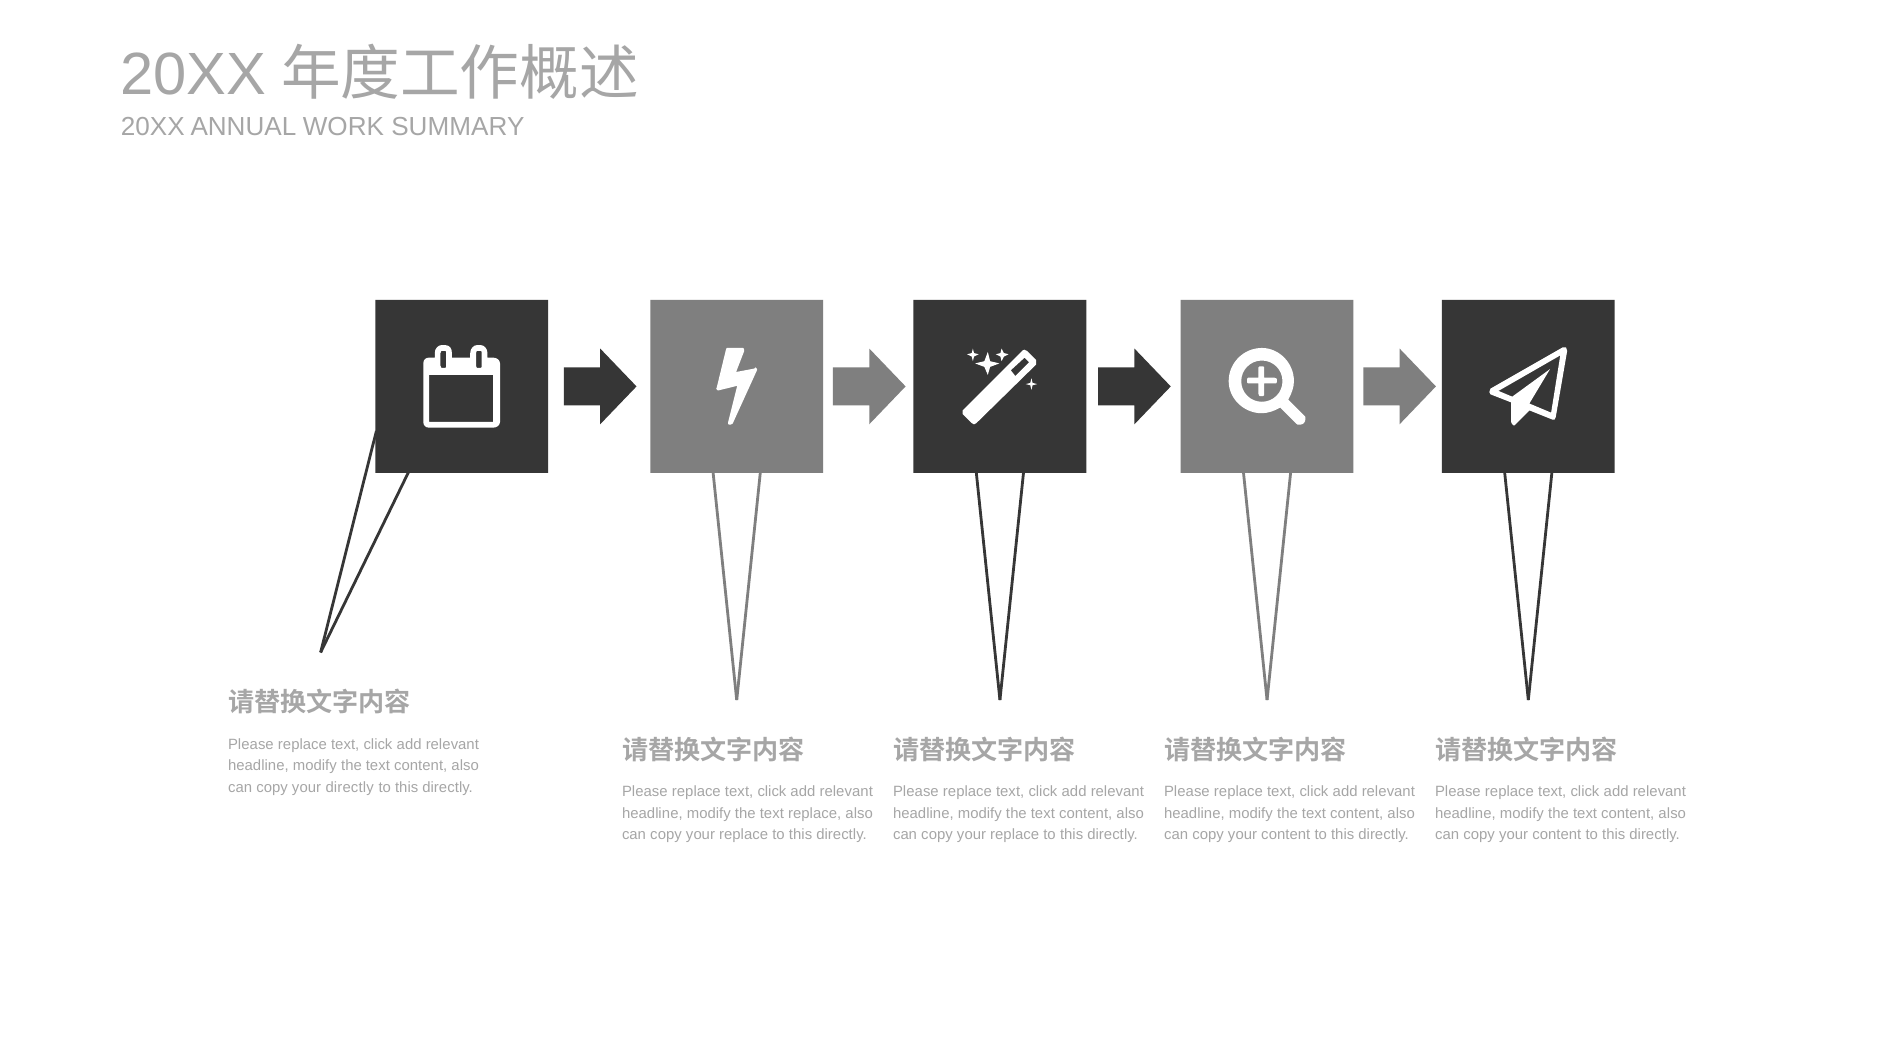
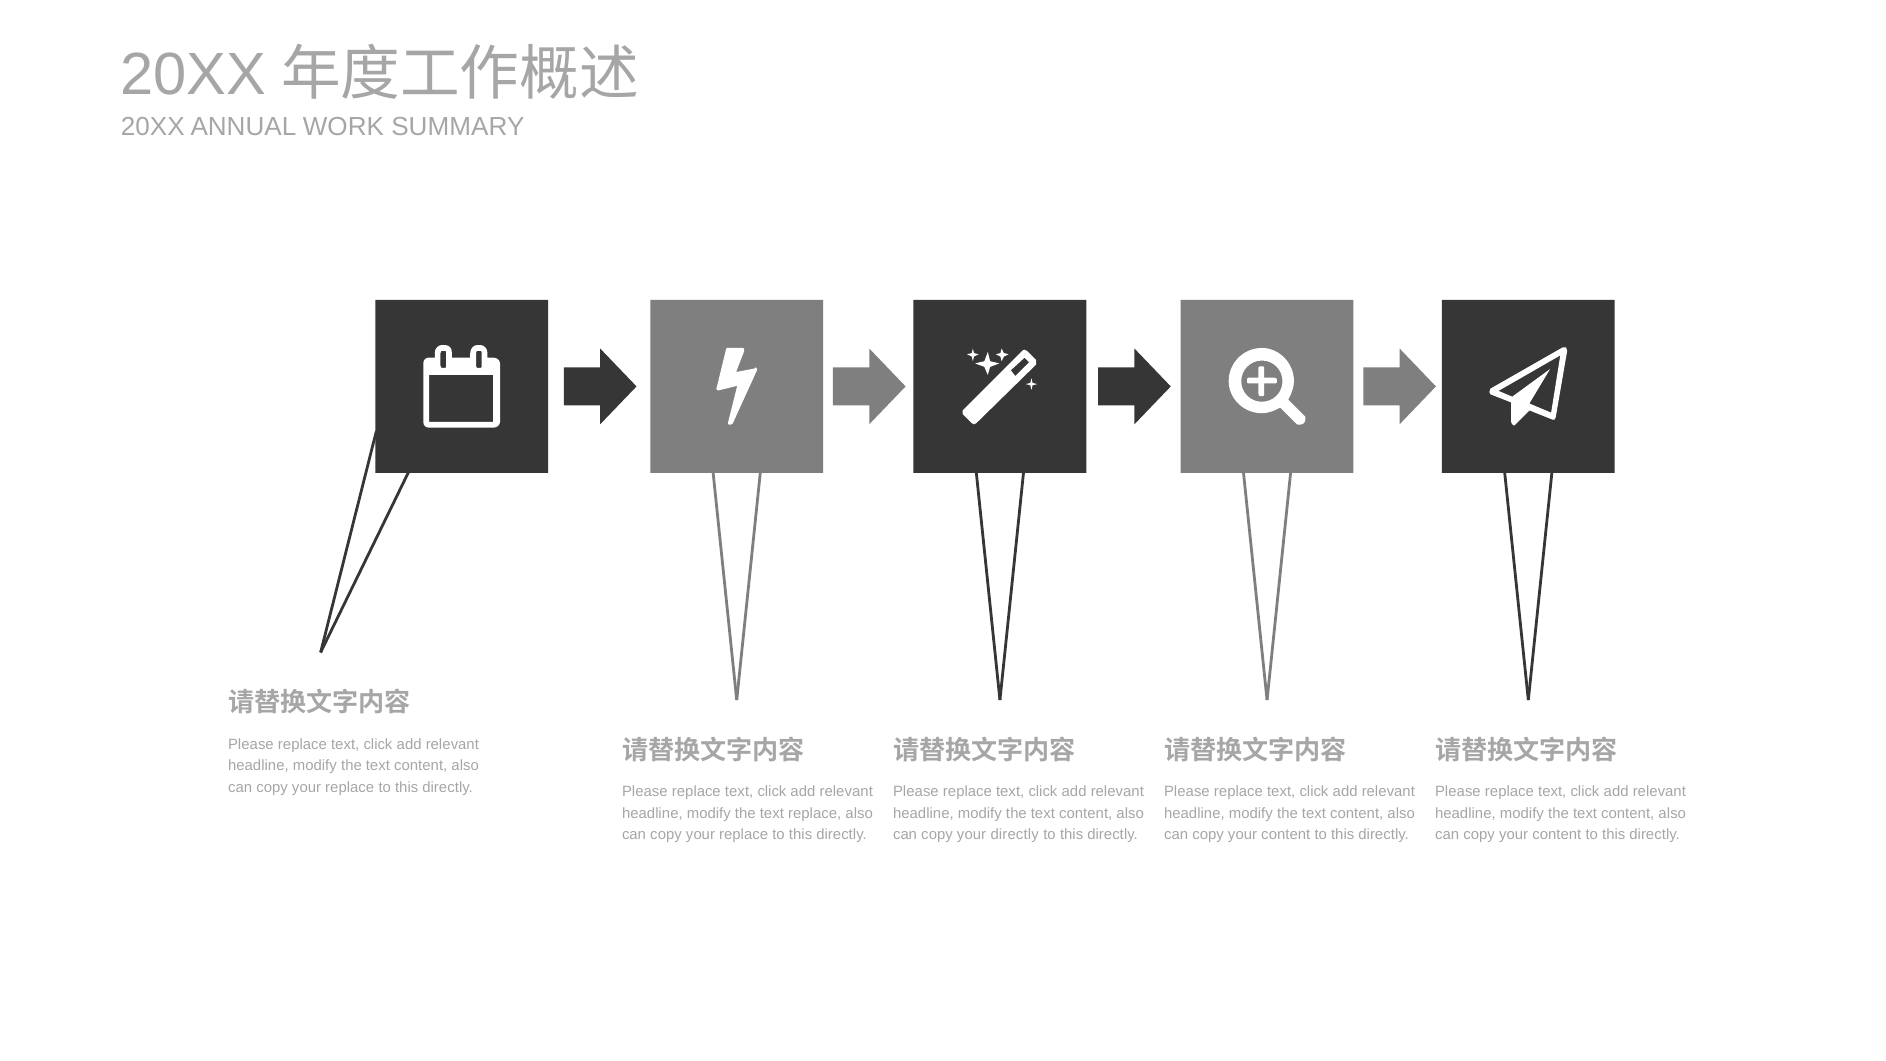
directly: directly -> replace (350, 787)
replace: replace -> directly (1015, 835)
